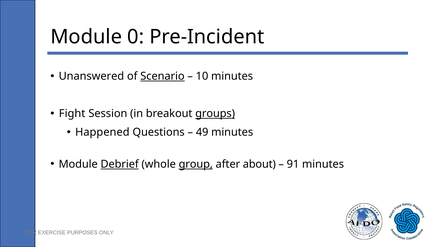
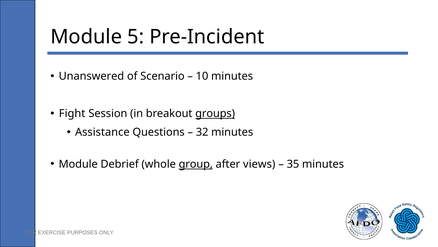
0: 0 -> 5 (136, 37)
Scenario underline: present -> none (162, 76)
Happened: Happened -> Assistance (102, 132)
49: 49 -> 32 (202, 132)
Debrief underline: present -> none (120, 164)
about: about -> views (259, 164)
91: 91 -> 35 (293, 164)
